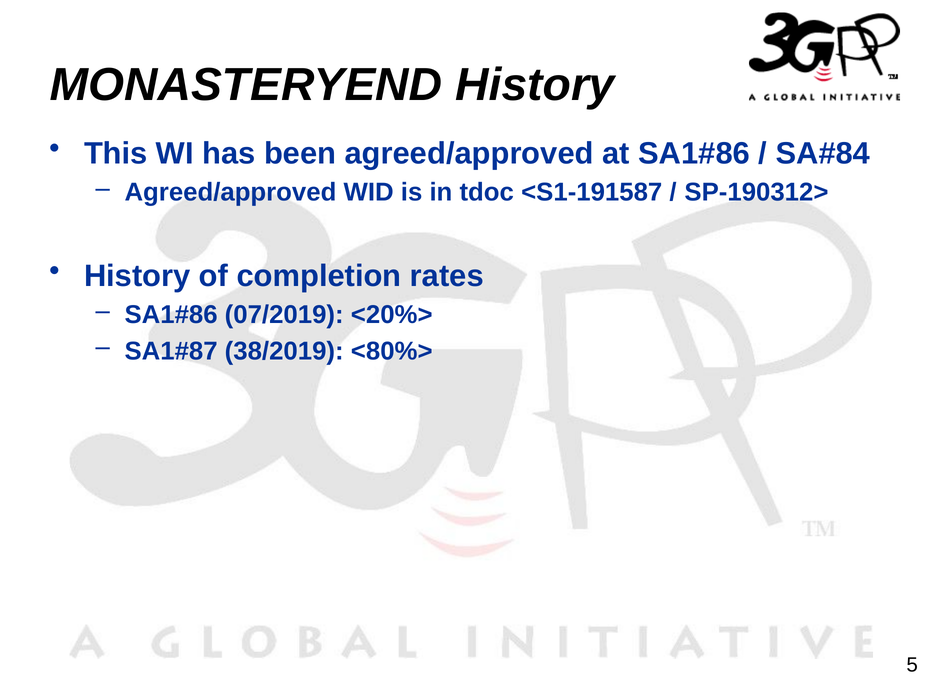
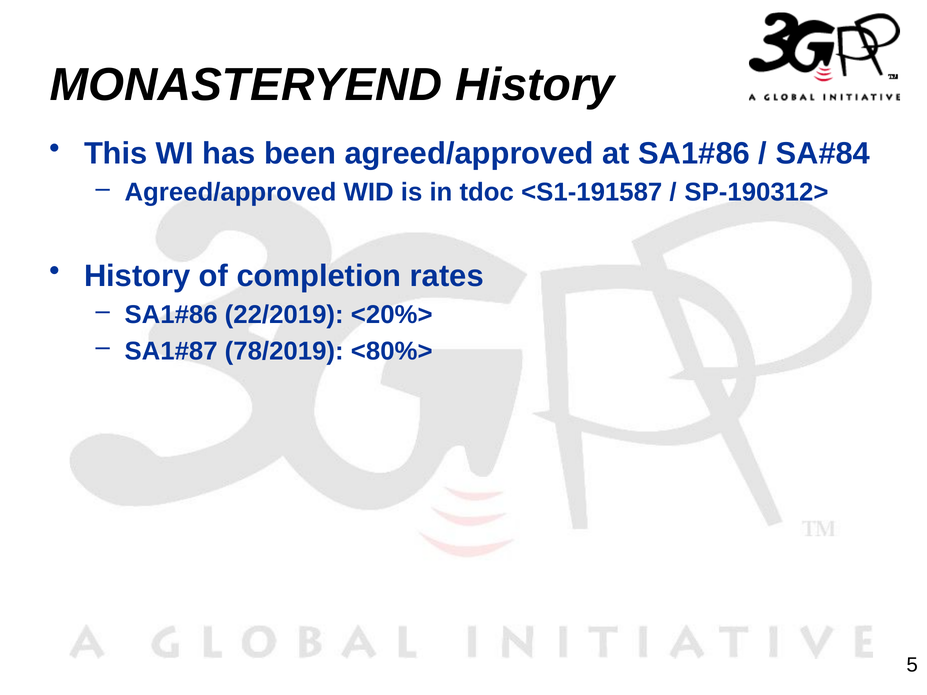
07/2019: 07/2019 -> 22/2019 (284, 315)
38/2019: 38/2019 -> 78/2019 (284, 351)
